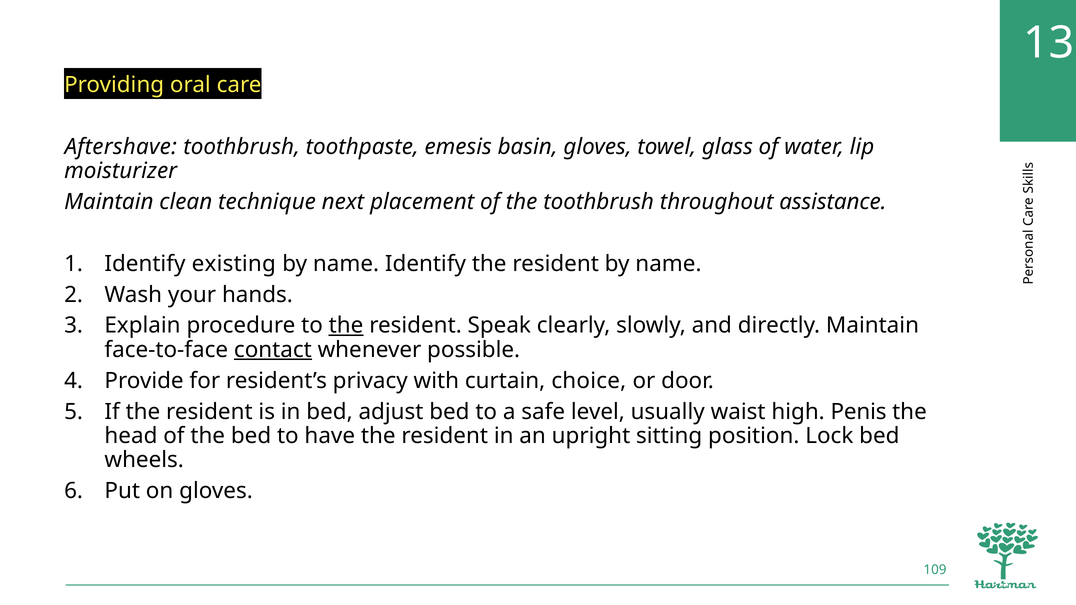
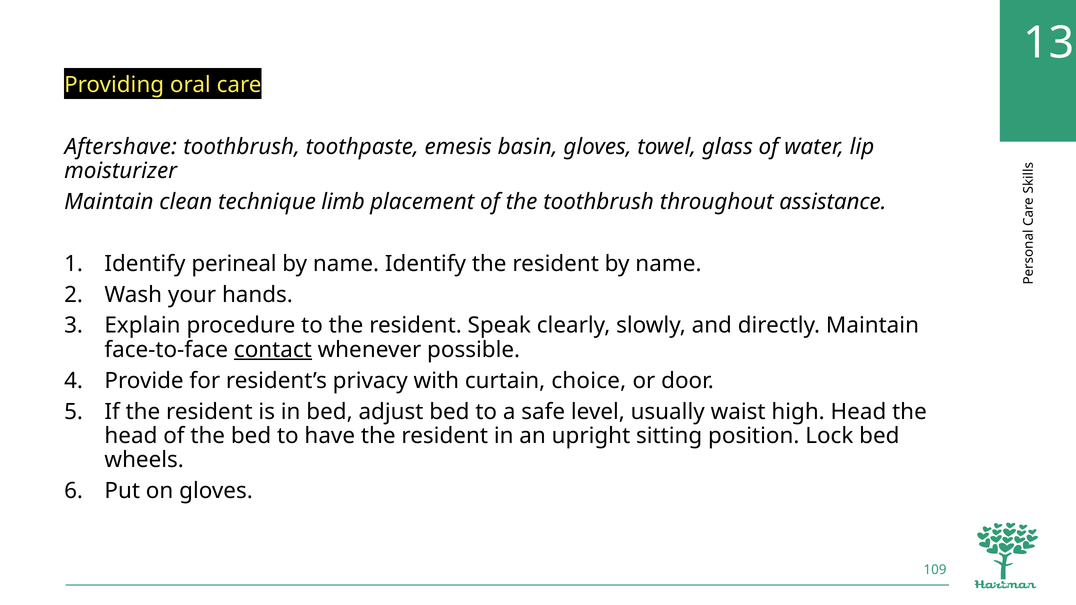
next: next -> limb (343, 202)
existing: existing -> perineal (234, 264)
the underline: present -> none (346, 326)
high Penis: Penis -> Head (858, 412)
